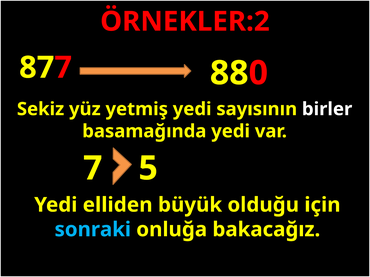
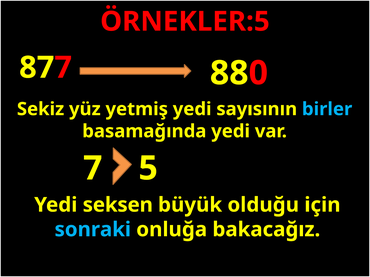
ÖRNEKLER:2: ÖRNEKLER:2 -> ÖRNEKLER:5 (185, 22)
birler colour: white -> light blue (327, 109)
elliden: elliden -> seksen (118, 205)
